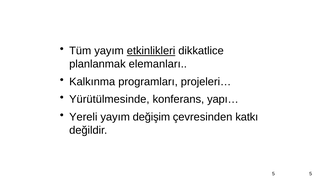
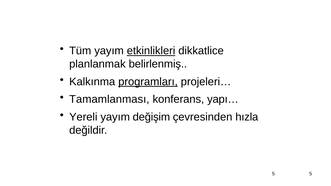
elemanları: elemanları -> belirlenmiş (158, 64)
programları underline: none -> present (148, 82)
Yürütülmesinde: Yürütülmesinde -> Tamamlanması (109, 99)
katkı: katkı -> hızla (247, 117)
